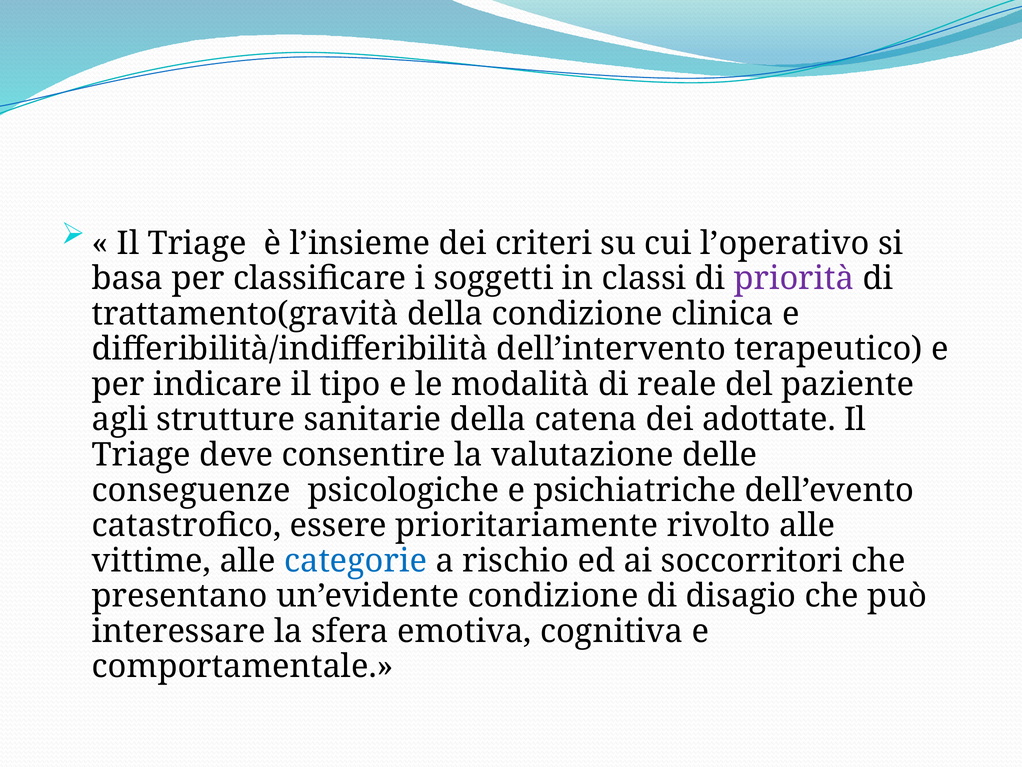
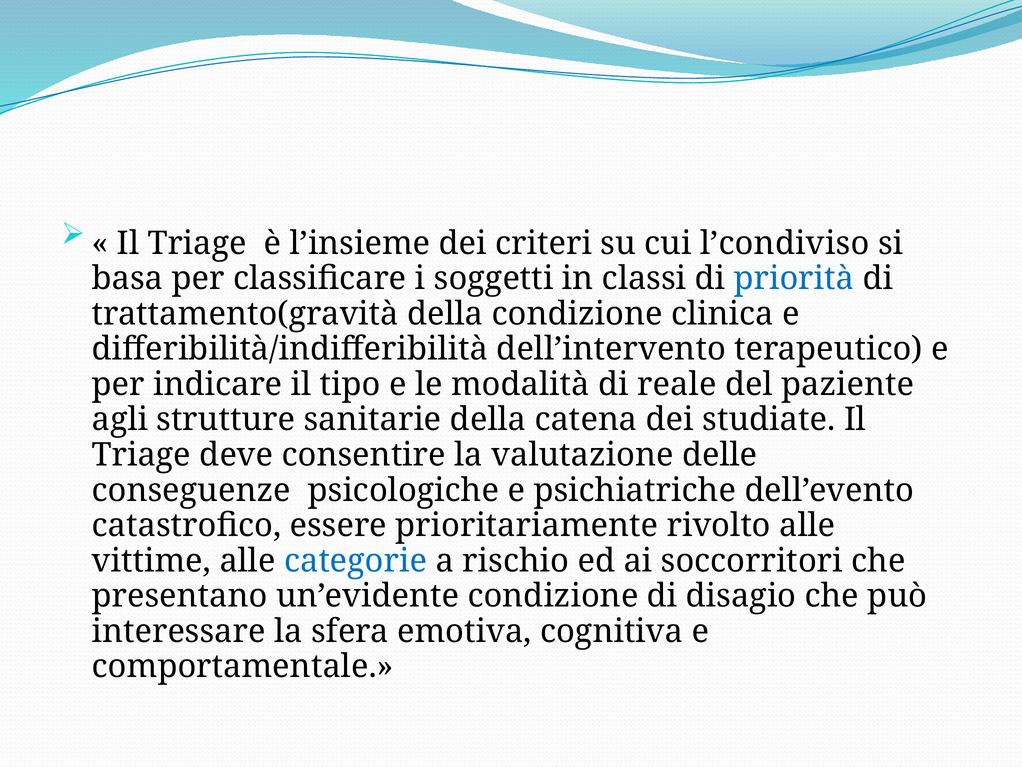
l’operativo: l’operativo -> l’condiviso (785, 243)
priorità colour: purple -> blue (794, 278)
adottate: adottate -> studiate (769, 419)
